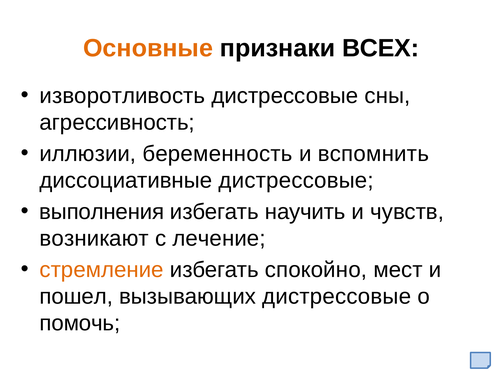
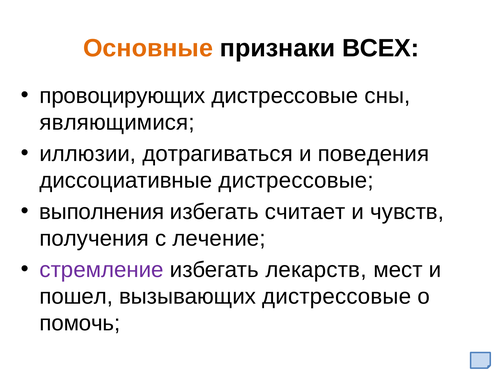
изворотливость: изворотливость -> провоцирующих (122, 96)
агрессивность: агрессивность -> являющимися (117, 123)
беременность: беременность -> дотрагиваться (218, 154)
вспомнить: вспомнить -> поведения (373, 154)
научить: научить -> считает (305, 212)
возникают: возникают -> получения (94, 239)
стремление colour: orange -> purple (102, 270)
спокойно: спокойно -> лекарств (316, 270)
